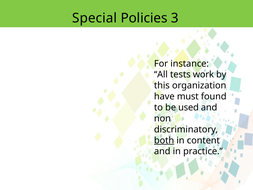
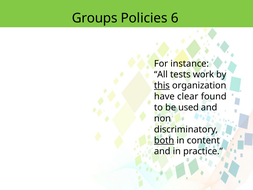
Special: Special -> Groups (95, 18)
3: 3 -> 6 (175, 18)
this underline: none -> present (162, 85)
must: must -> clear (188, 96)
